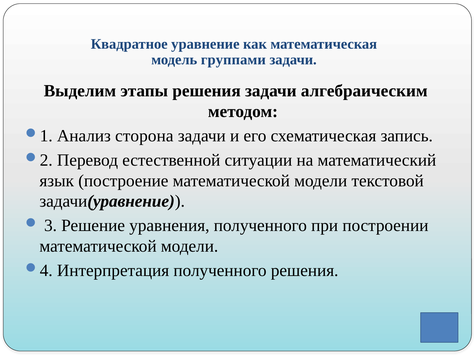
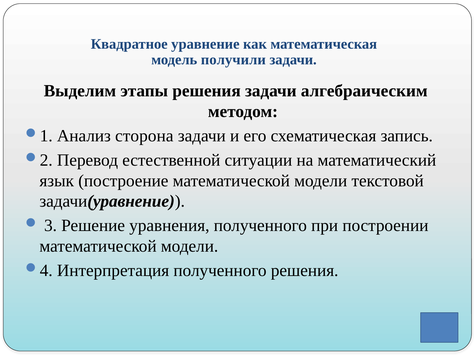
группами: группами -> получили (233, 60)
